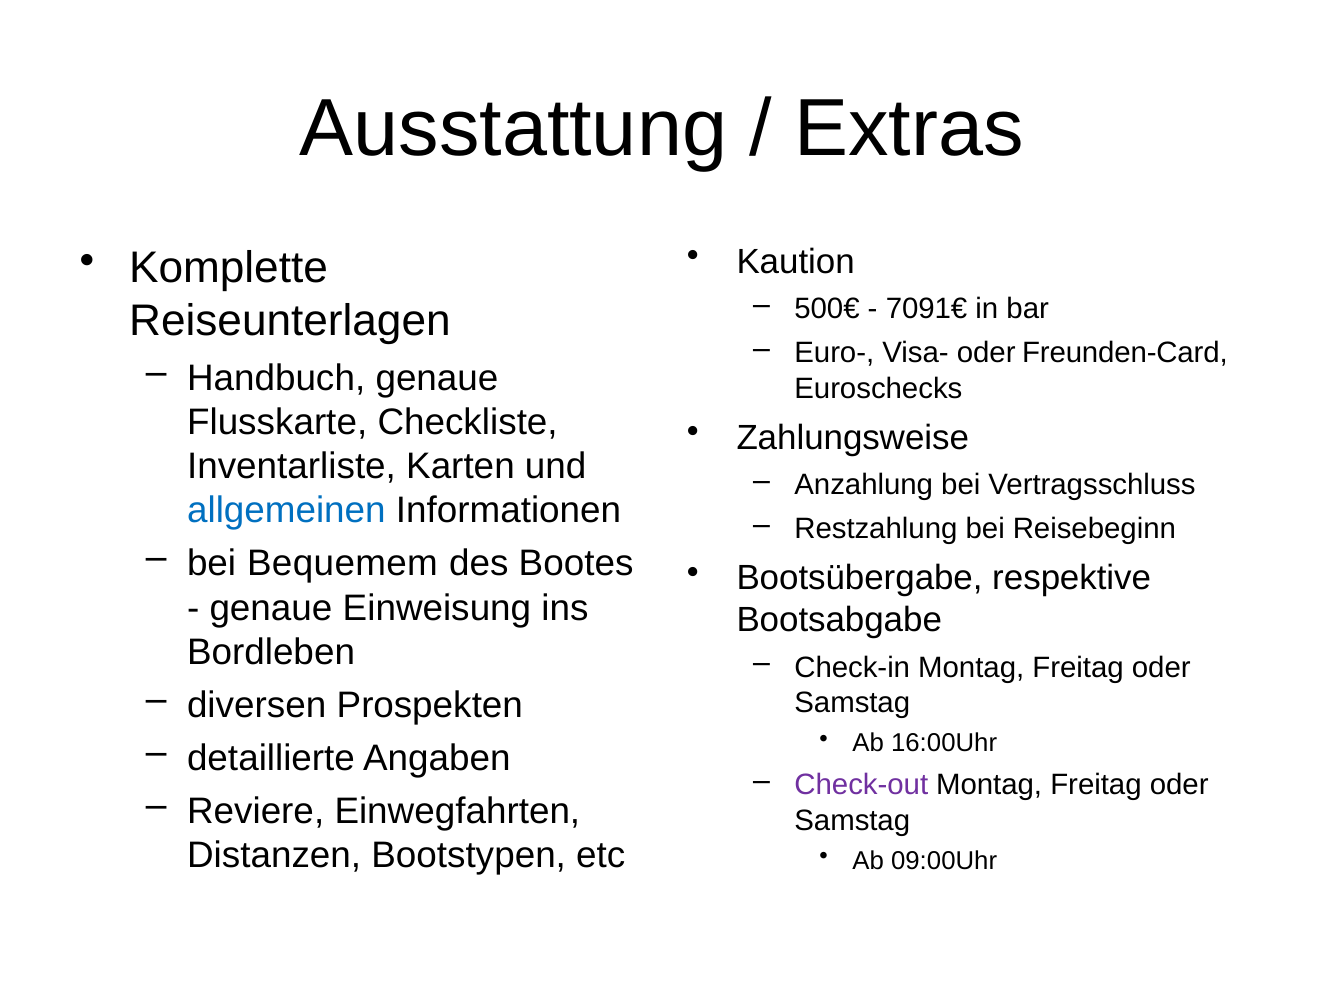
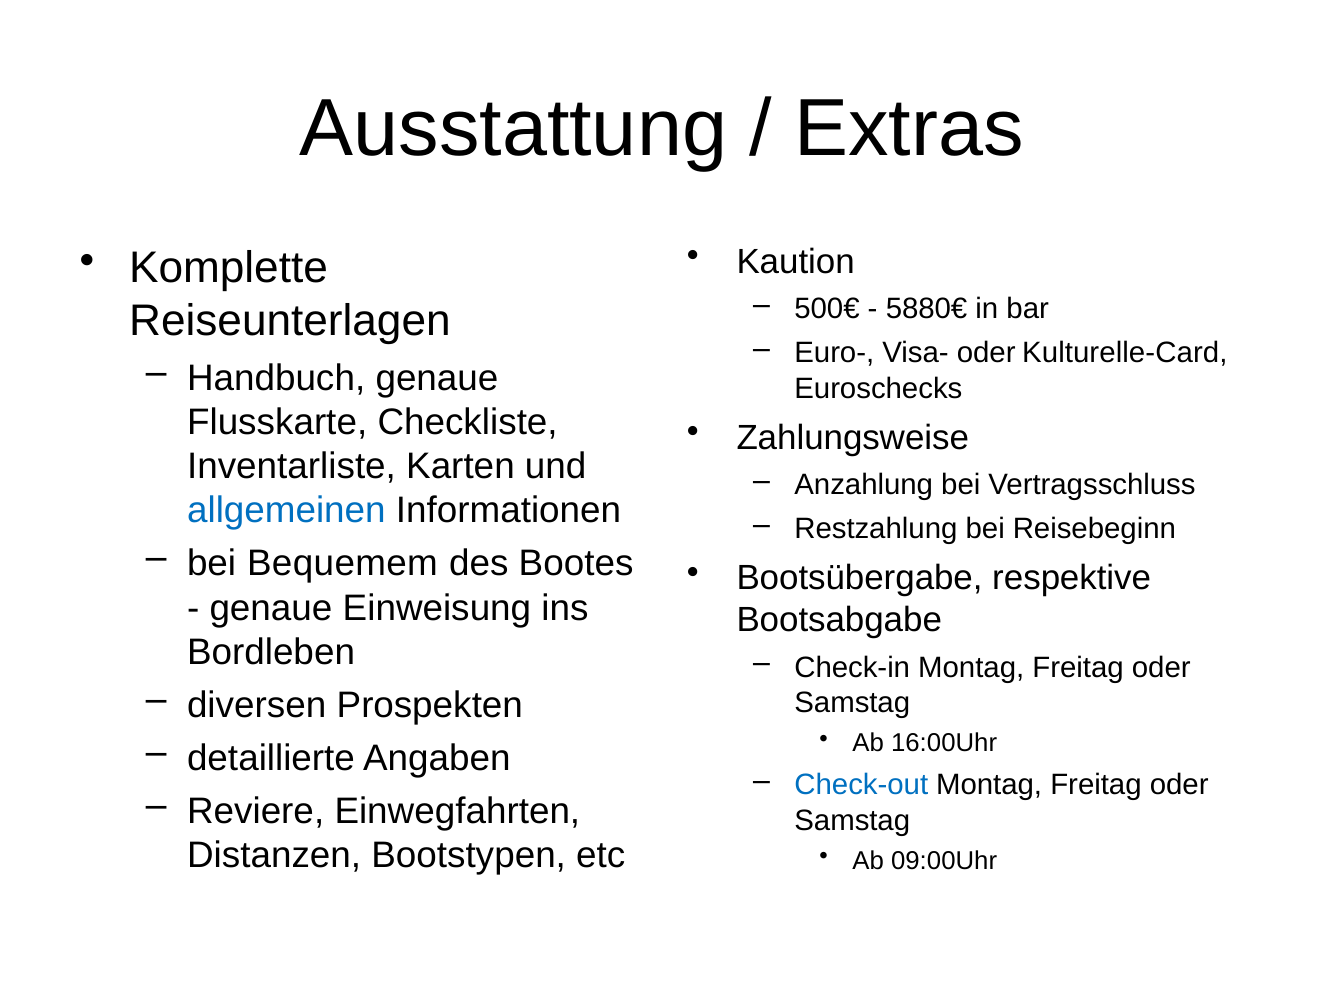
7091€: 7091€ -> 5880€ (927, 309)
Freunden-Card: Freunden-Card -> Kulturelle-Card (1125, 353)
Check-out colour: purple -> blue (861, 785)
